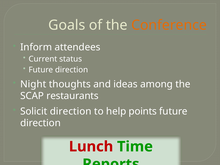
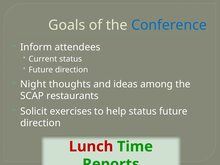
Conference colour: orange -> blue (169, 25)
Solicit direction: direction -> exercises (71, 111)
help points: points -> status (143, 111)
